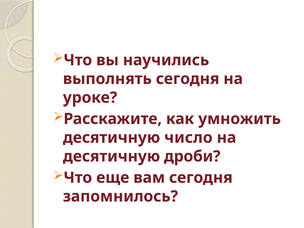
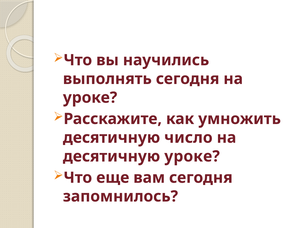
десятичную дроби: дроби -> уроке (192, 156)
